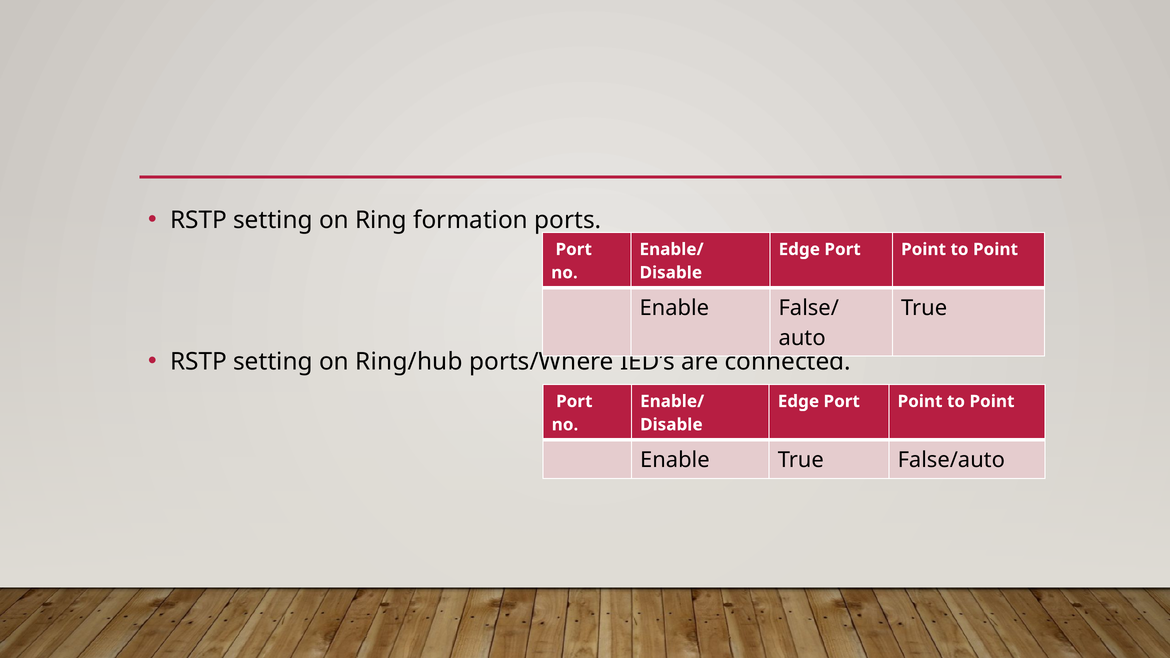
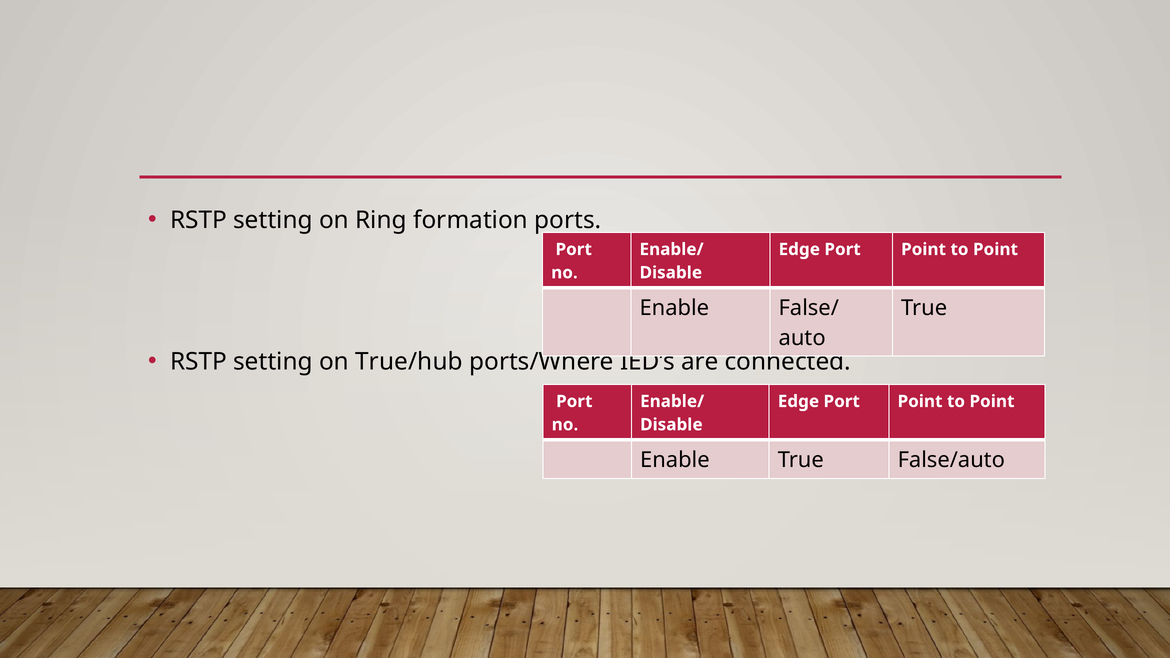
Ring/hub: Ring/hub -> True/hub (409, 362)
